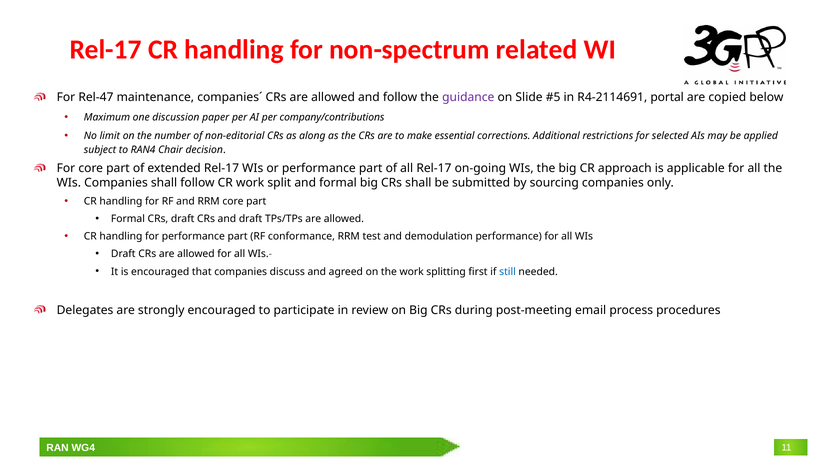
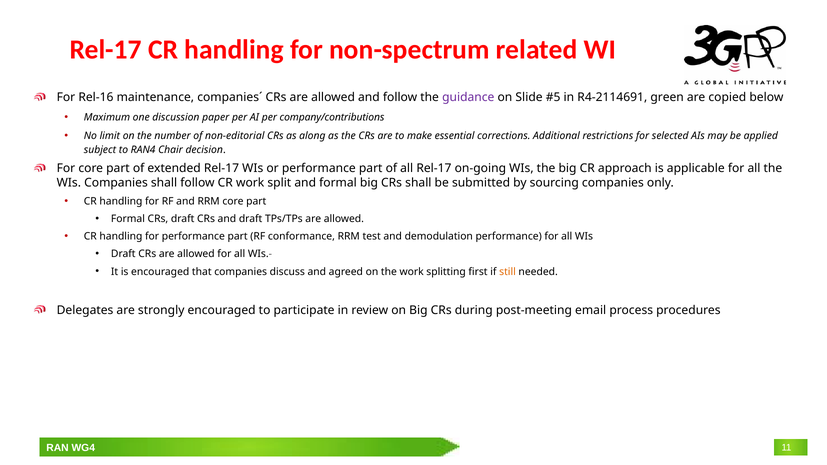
Rel-47: Rel-47 -> Rel-16 (96, 98)
portal: portal -> green (667, 98)
still colour: blue -> orange (508, 272)
